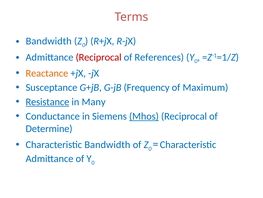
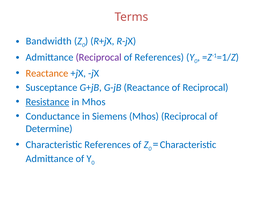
Reciprocal colour: red -> purple (99, 57)
G-jB Frequency: Frequency -> Reactance (147, 87)
of Maximum: Maximum -> Reciprocal (205, 87)
in Many: Many -> Mhos (94, 102)
Mhos underline: present -> none (144, 116)
Characteristic Bandwidth: Bandwidth -> References (107, 144)
